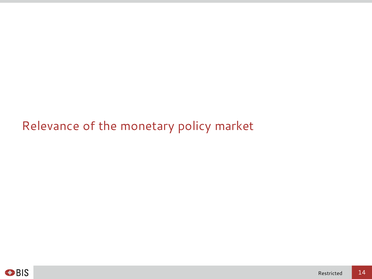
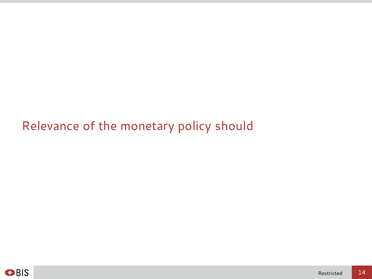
market: market -> should (234, 126)
